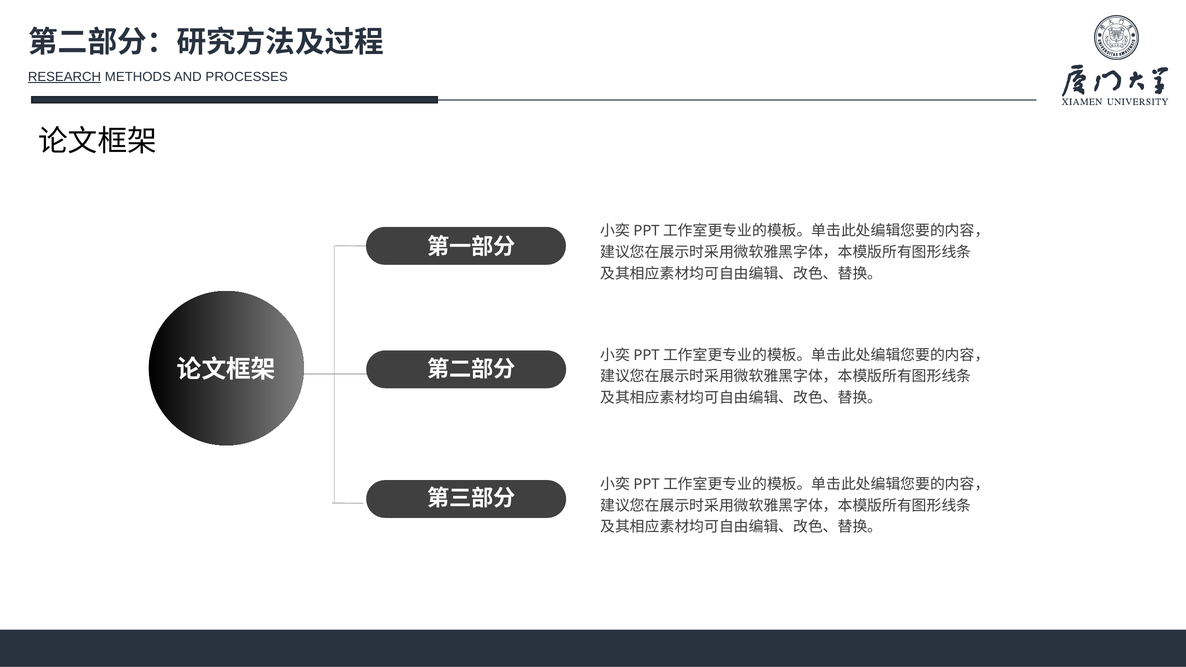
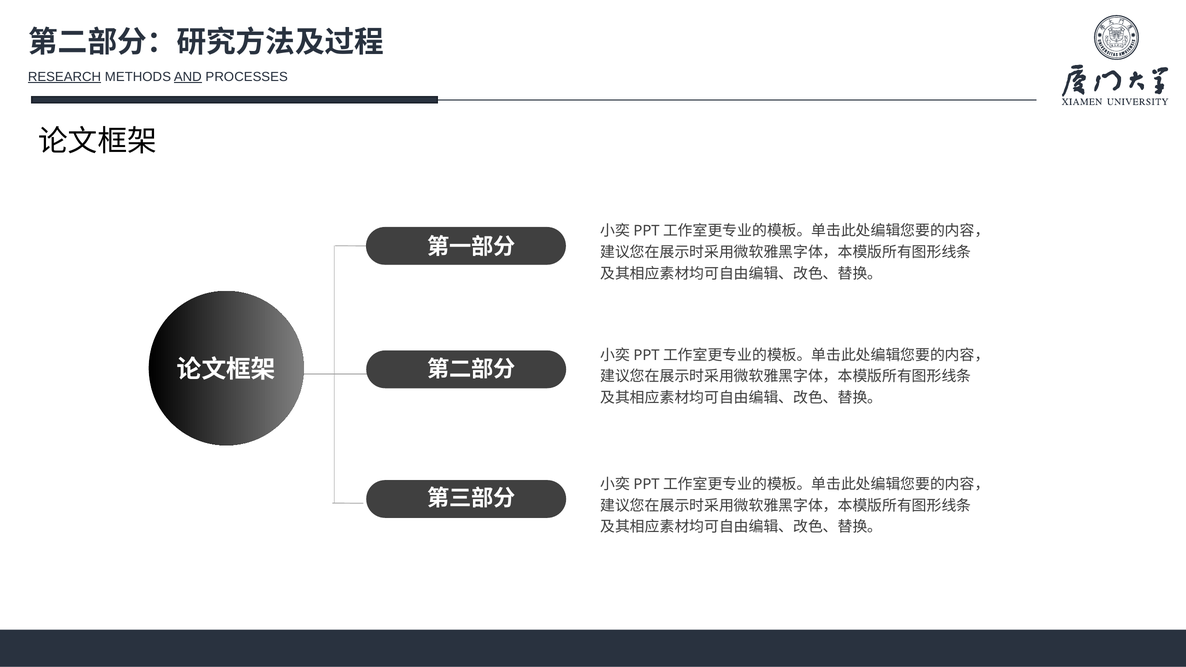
AND underline: none -> present (188, 77)
